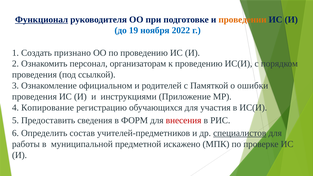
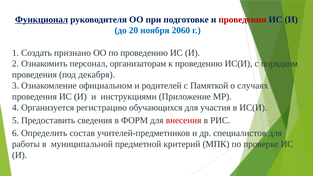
проведении colour: orange -> red (242, 20)
19: 19 -> 20 (134, 30)
2022: 2022 -> 2060 (181, 30)
ссылкой: ссылкой -> декабря (97, 75)
ошибки: ошибки -> случаях (253, 86)
Копирование: Копирование -> Организуется (48, 108)
специалистов underline: present -> none (240, 133)
искажено: искажено -> критерий (182, 144)
